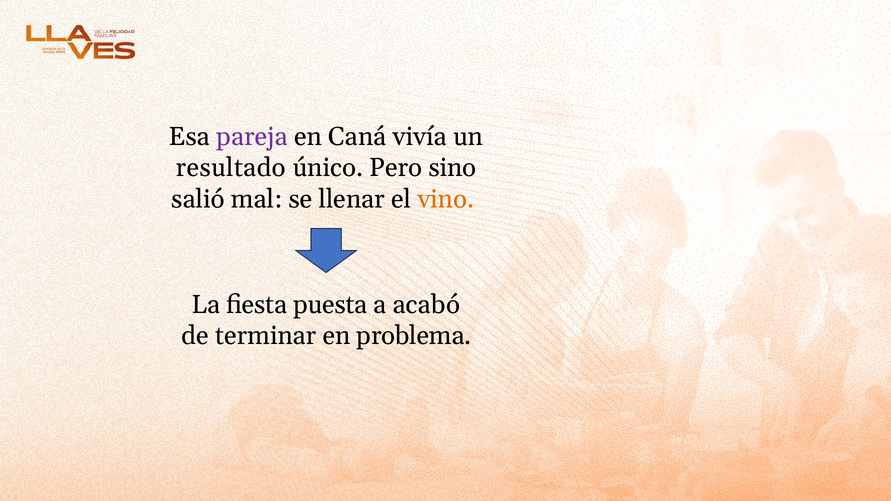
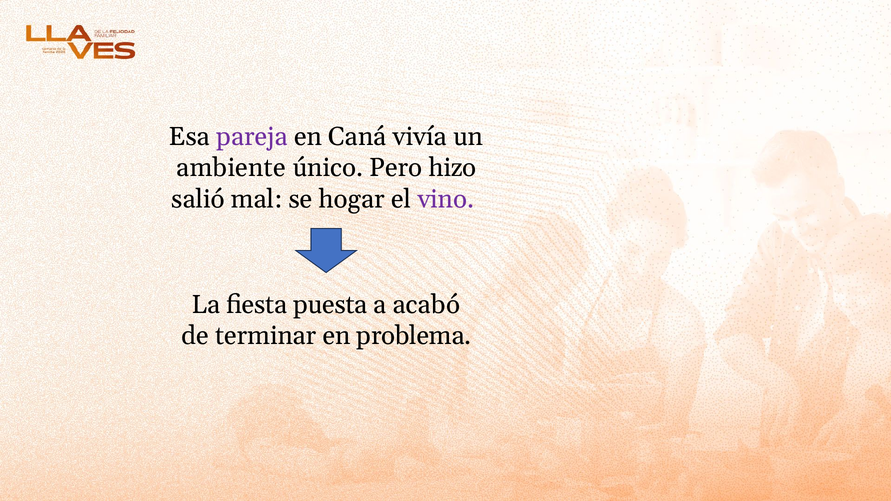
resultado: resultado -> ambiente (231, 168)
sino: sino -> hizo (452, 168)
llenar: llenar -> hogar (352, 199)
vino colour: orange -> purple (446, 199)
